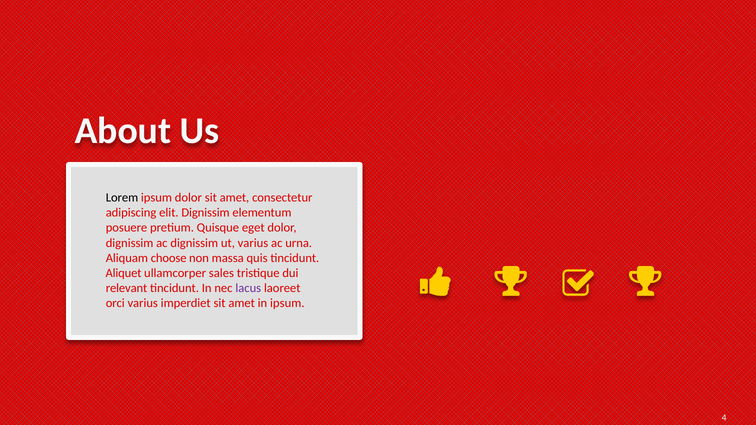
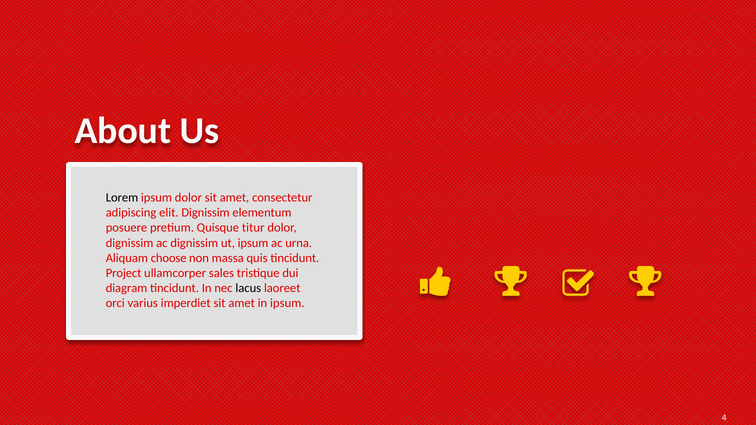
eget: eget -> titur (253, 228)
ut varius: varius -> ipsum (253, 243)
Aliquet: Aliquet -> Project (124, 273)
relevant: relevant -> diagram (127, 288)
lacus colour: purple -> black (248, 288)
